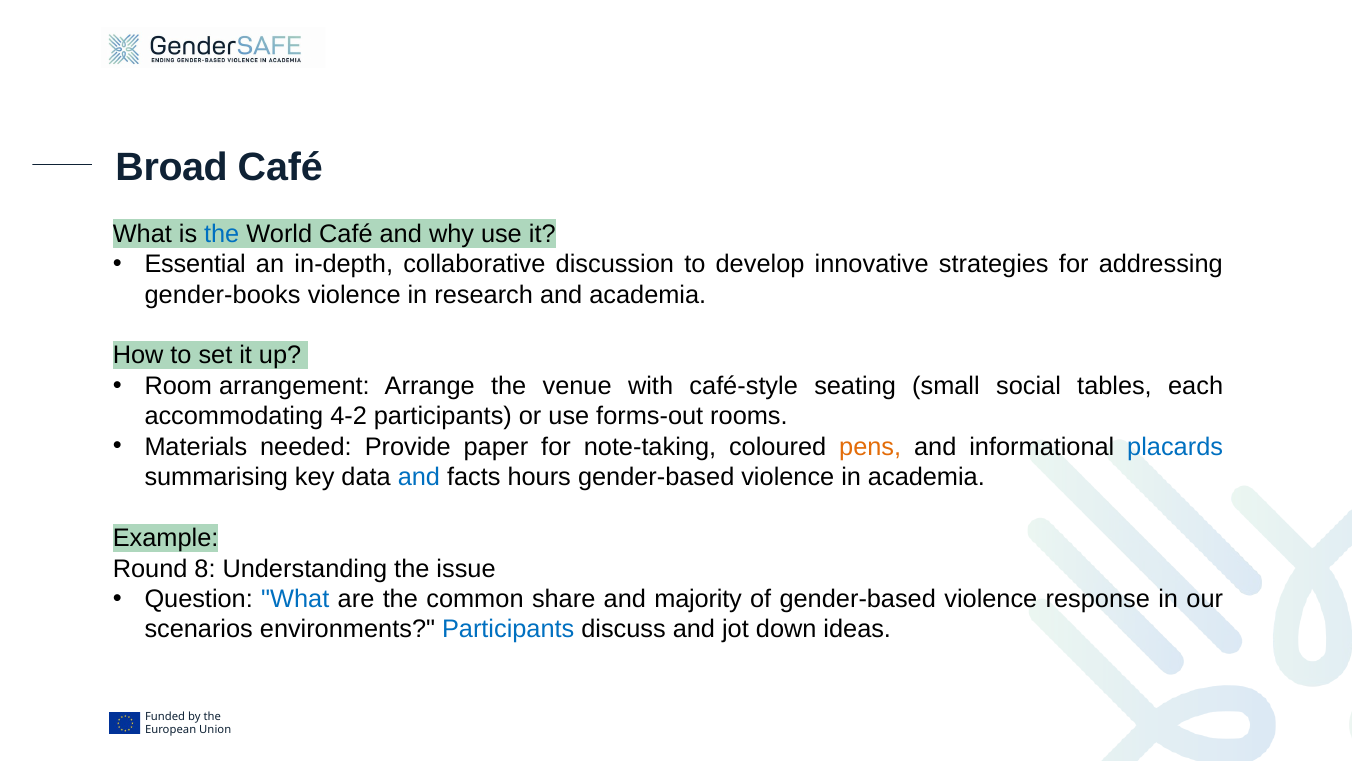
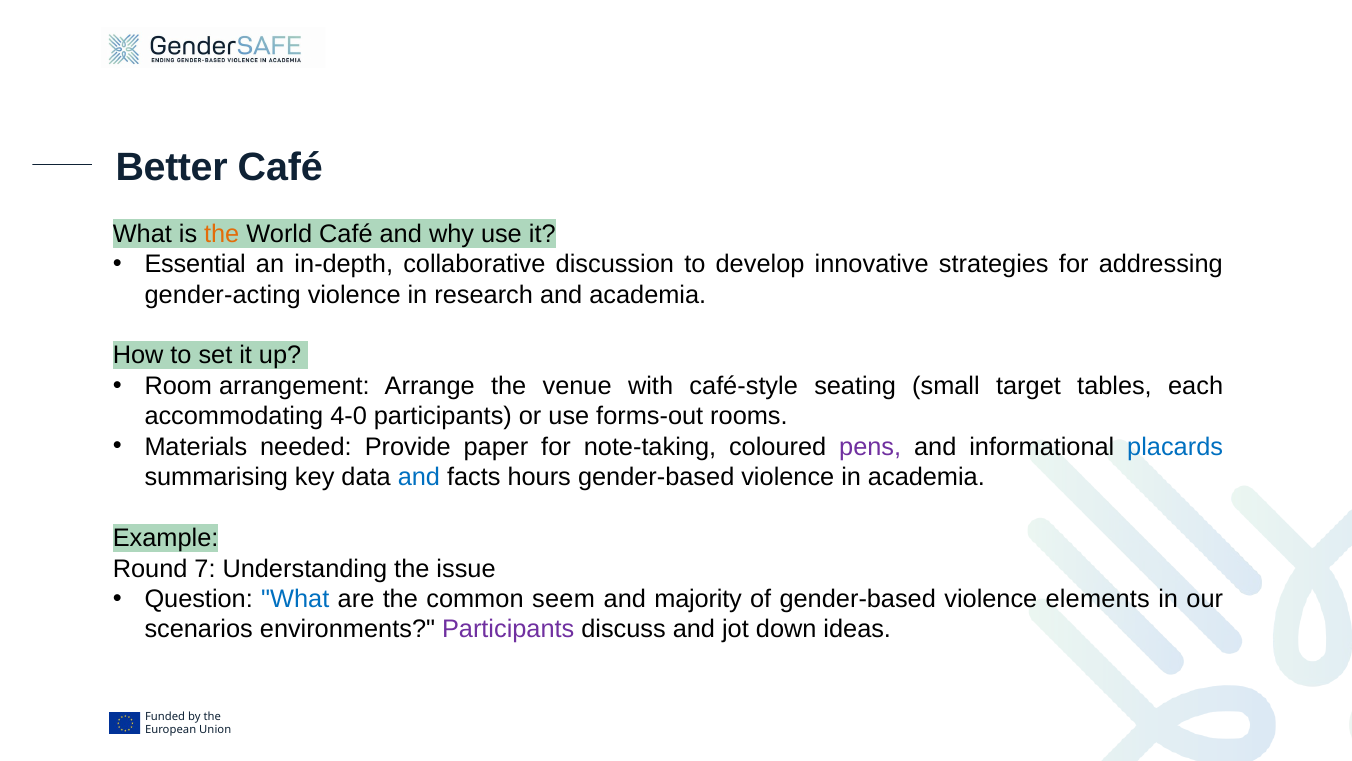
Broad: Broad -> Better (172, 168)
the colour: blue -> orange (222, 234)
gender-books: gender-books -> gender-acting (223, 294)
social: social -> target (1029, 386)
4-2: 4-2 -> 4-0 (349, 416)
pens colour: orange -> purple (870, 447)
8: 8 -> 7 (205, 568)
share: share -> seem (564, 599)
response: response -> elements (1098, 599)
Participants colour: blue -> purple (508, 629)
